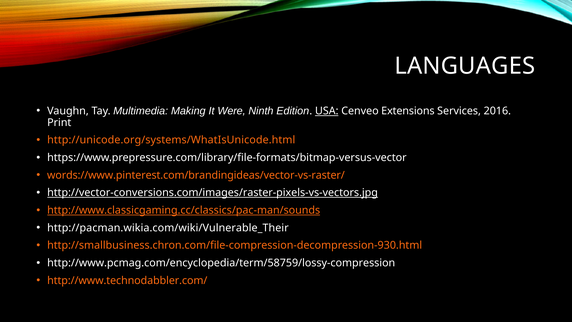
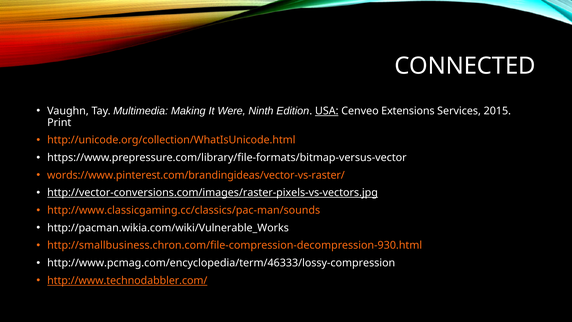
LANGUAGES: LANGUAGES -> CONNECTED (465, 66)
2016: 2016 -> 2015 (497, 111)
http://unicode.org/systems/WhatIsUnicode.html: http://unicode.org/systems/WhatIsUnicode.html -> http://unicode.org/collection/WhatIsUnicode.html (171, 140)
http://www.classicgaming.cc/classics/pac-man/sounds underline: present -> none (184, 210)
http://pacman.wikia.com/wiki/Vulnerable_Their: http://pacman.wikia.com/wiki/Vulnerable_Their -> http://pacman.wikia.com/wiki/Vulnerable_Works (168, 228)
http://www.pcmag.com/encyclopedia/term/58759/lossy-compression: http://www.pcmag.com/encyclopedia/term/58759/lossy-compression -> http://www.pcmag.com/encyclopedia/term/46333/lossy-compression (221, 263)
http://www.technodabbler.com/ underline: none -> present (127, 280)
